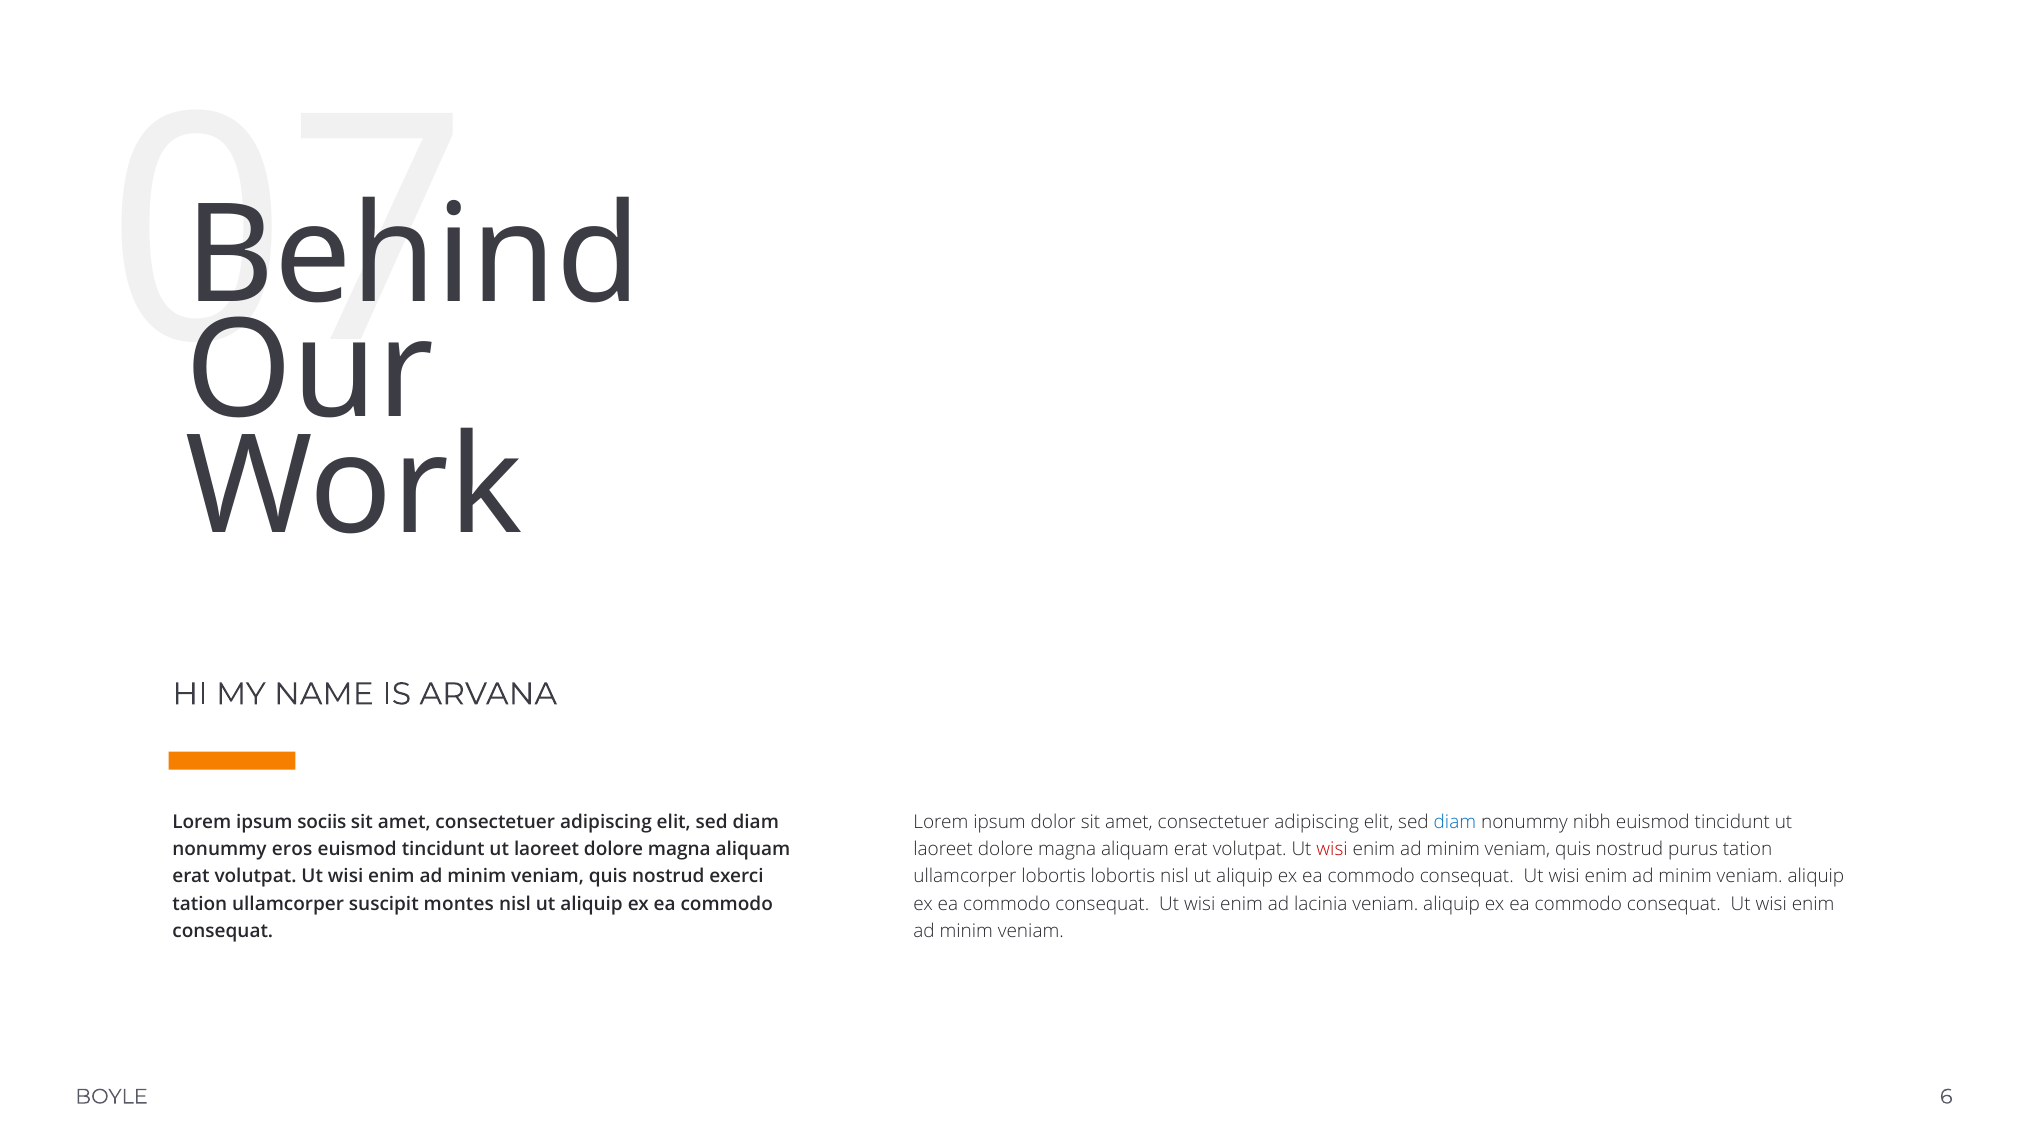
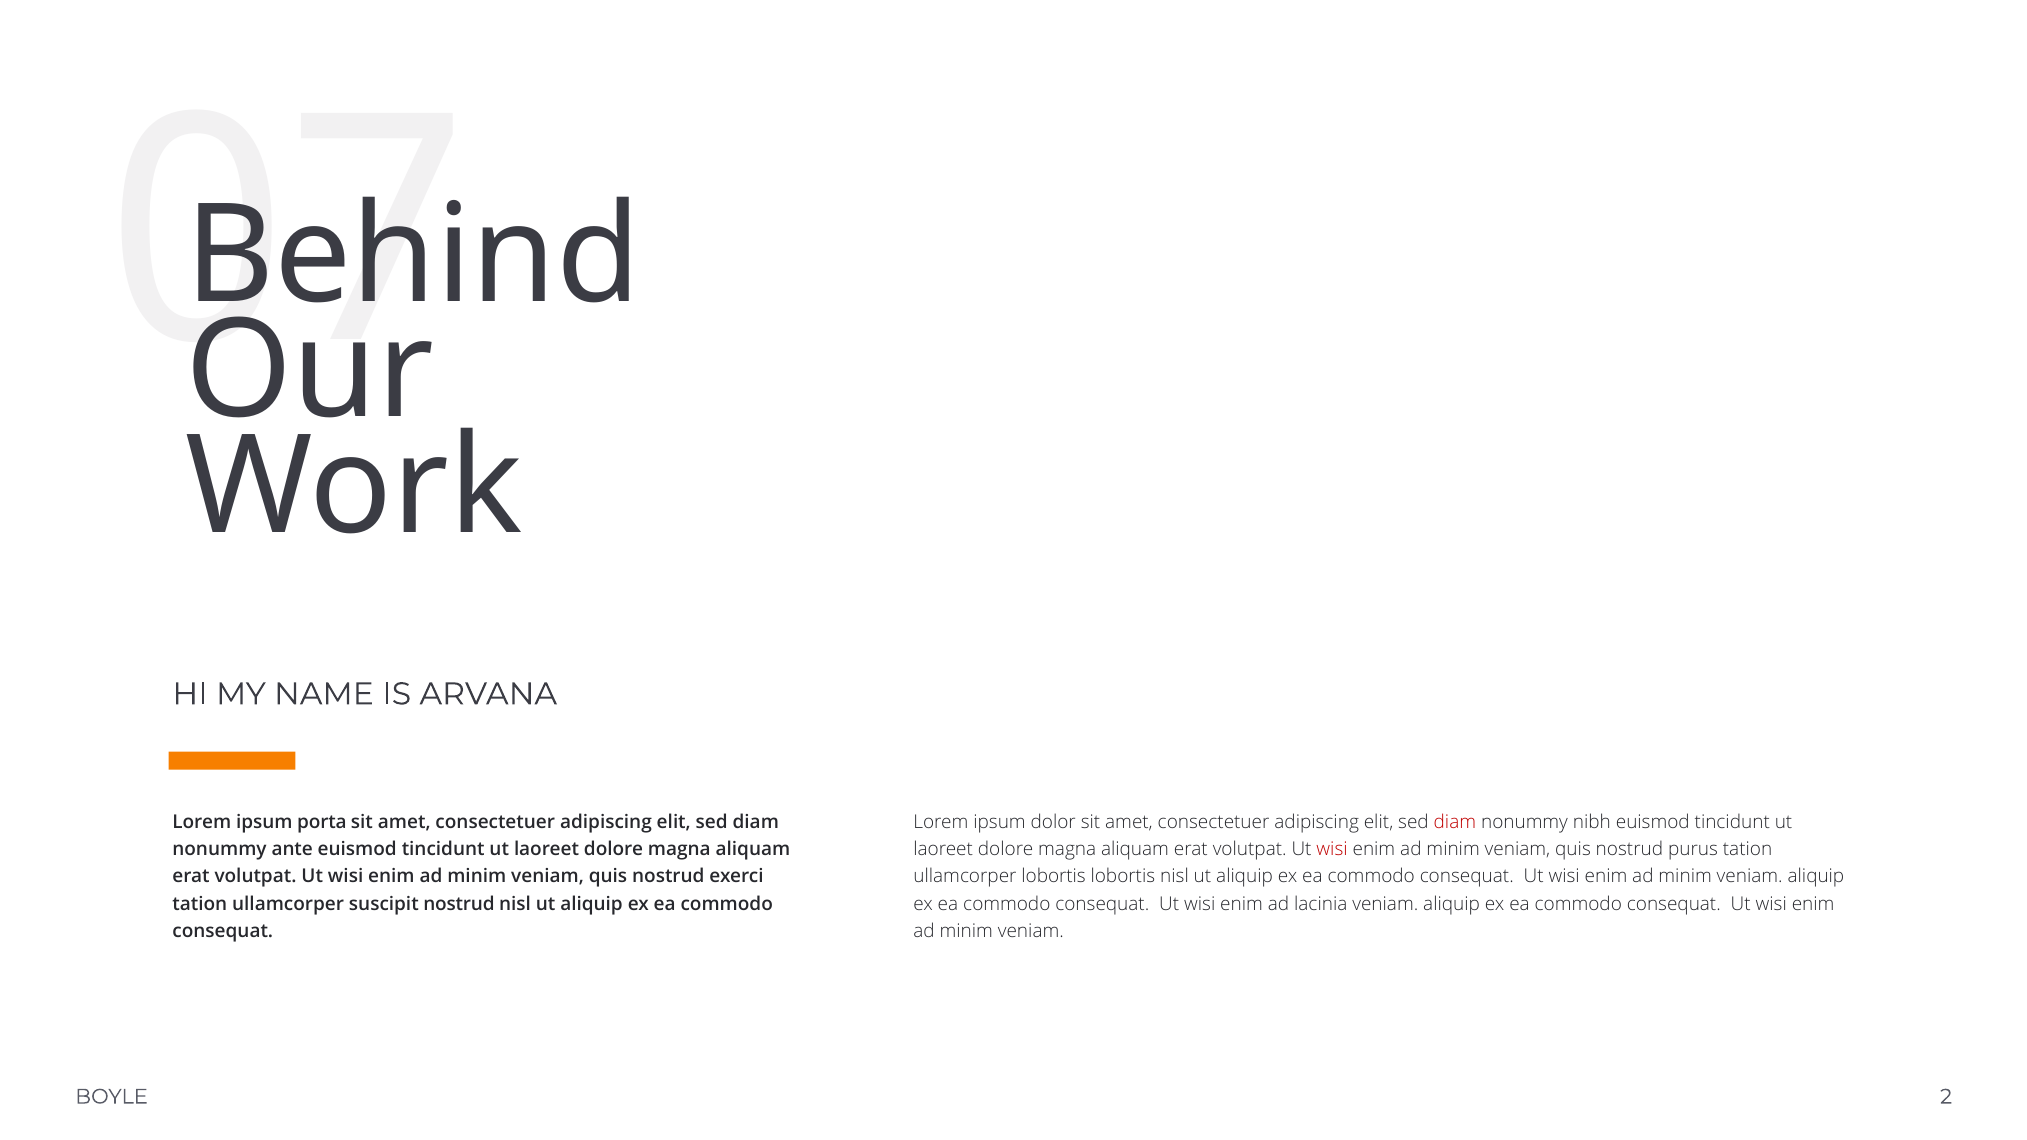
sociis: sociis -> porta (322, 822)
diam colour: blue -> red (1455, 822)
eros: eros -> ante (292, 850)
suscipit montes: montes -> nostrud (459, 904)
6: 6 -> 2 (1946, 1097)
